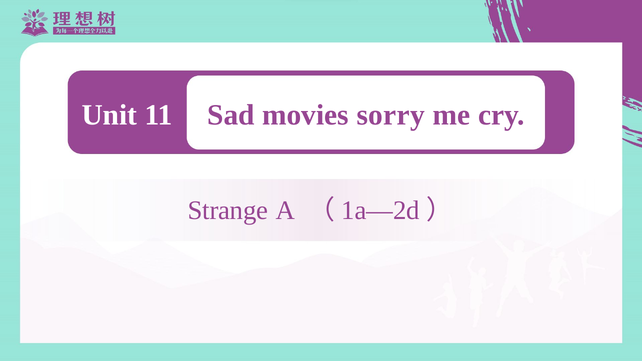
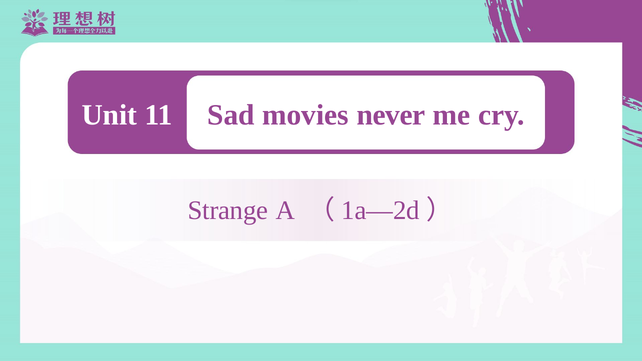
sorry: sorry -> never (391, 115)
